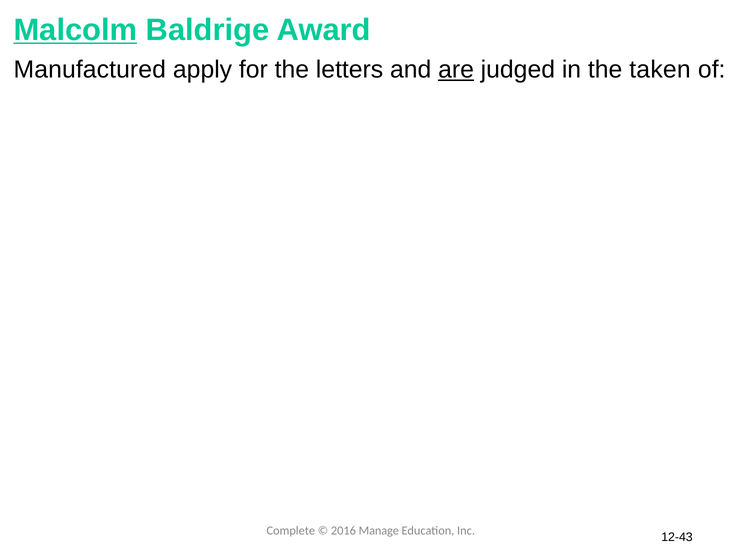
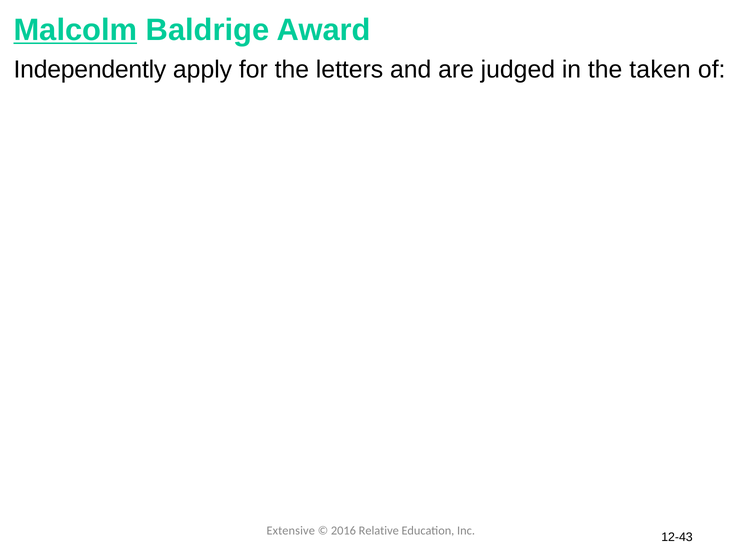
Manufactured: Manufactured -> Independently (90, 70)
are underline: present -> none (456, 70)
Complete: Complete -> Extensive (291, 531)
Manage: Manage -> Relative (379, 531)
